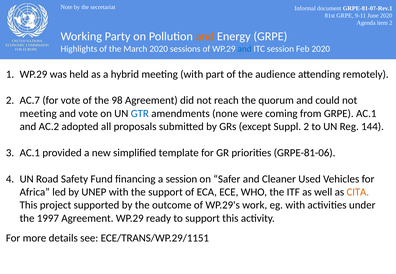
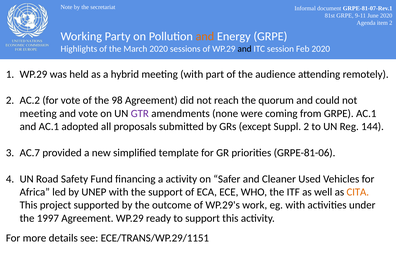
and colour: blue -> black (244, 49)
AC.7: AC.7 -> AC.2 (30, 100)
GTR colour: blue -> purple (140, 114)
and AC.2: AC.2 -> AC.1 (49, 127)
AC.1: AC.1 -> AC.7 (30, 153)
a session: session -> activity (181, 179)
